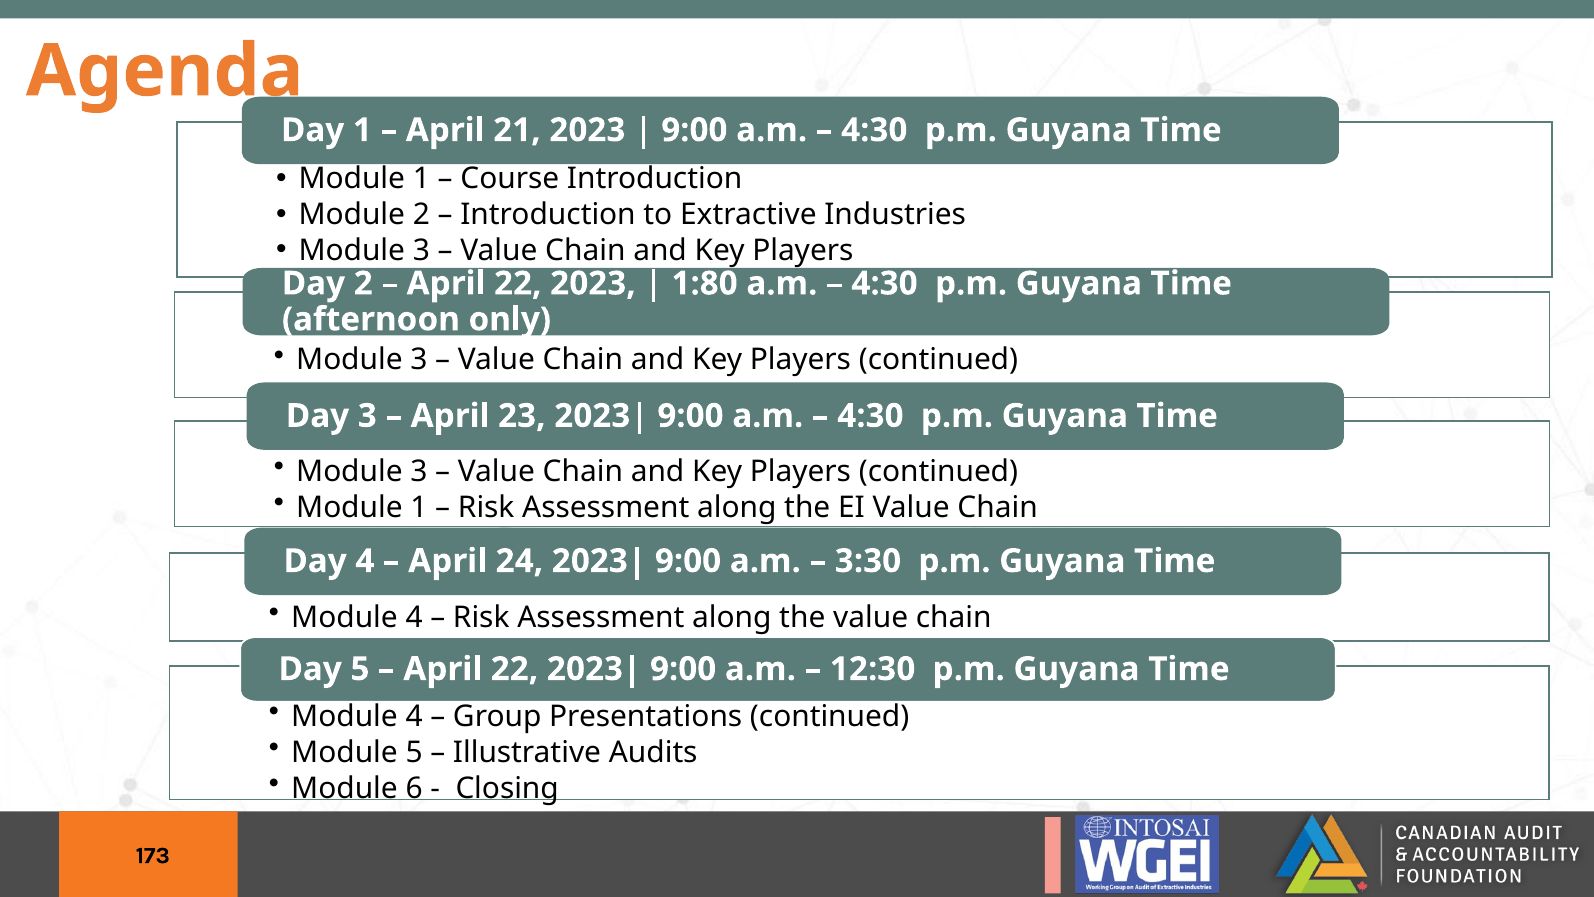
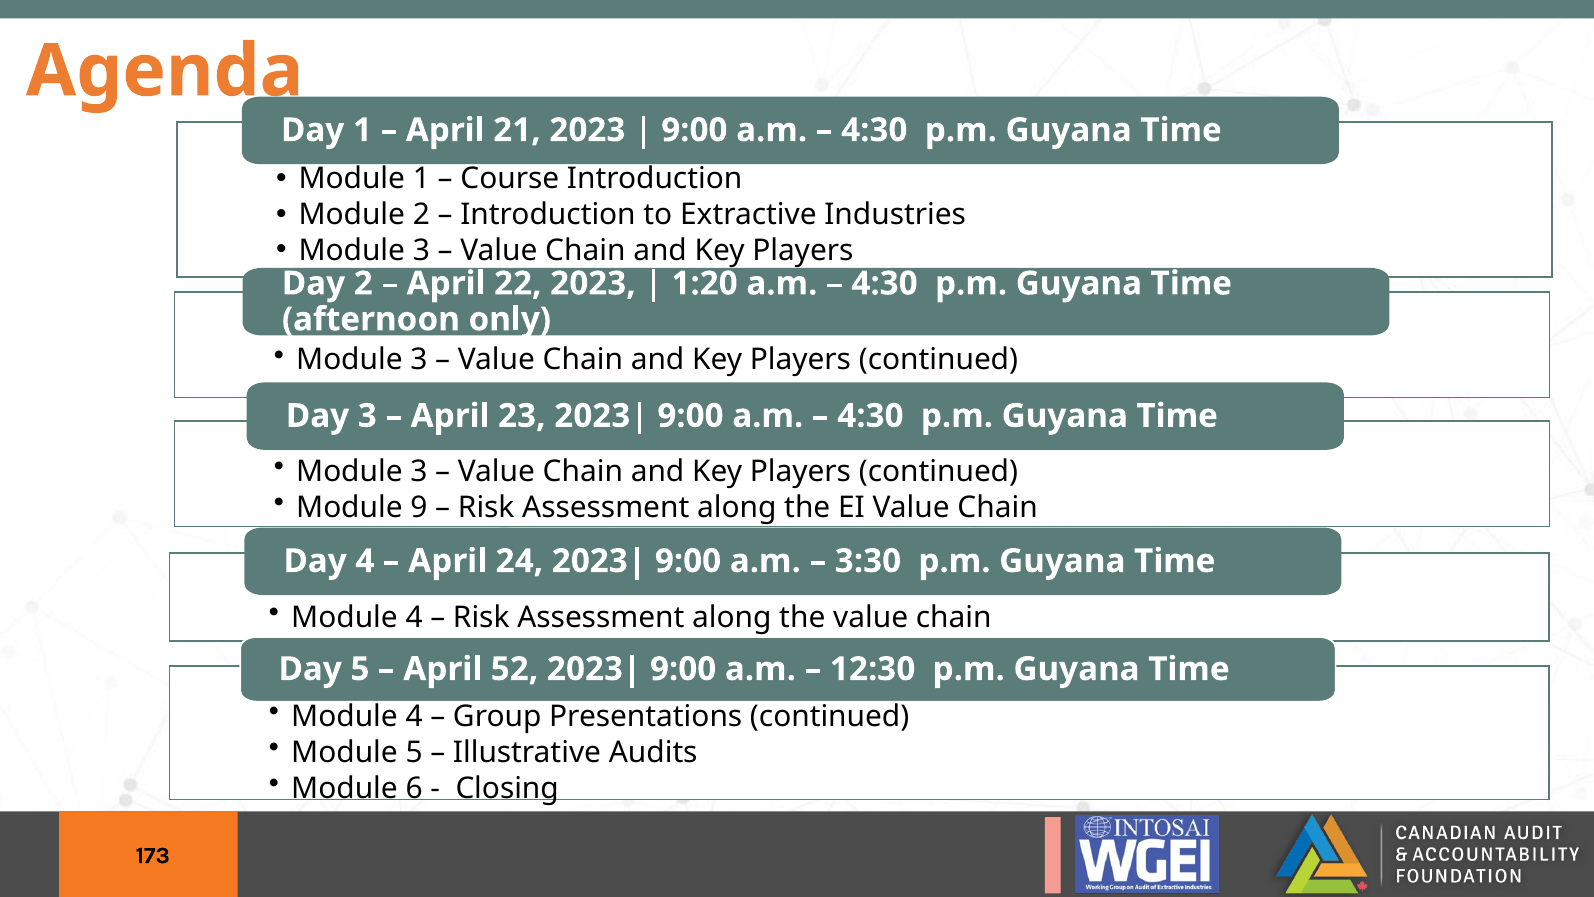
1:80: 1:80 -> 1:20 (705, 283)
1: 1 -> 9 (419, 507)
22: 22 -> 52 (514, 669)
